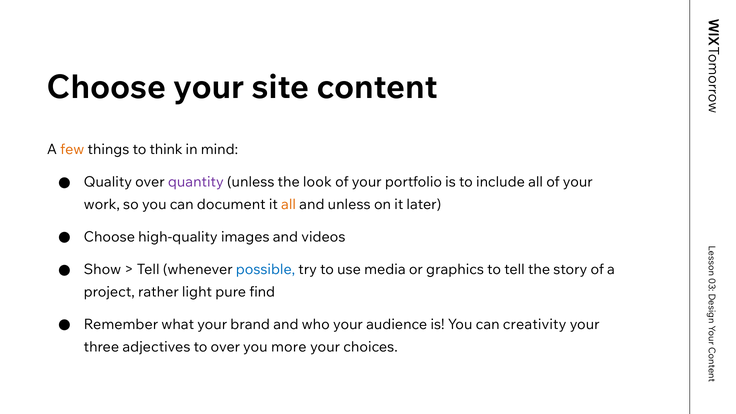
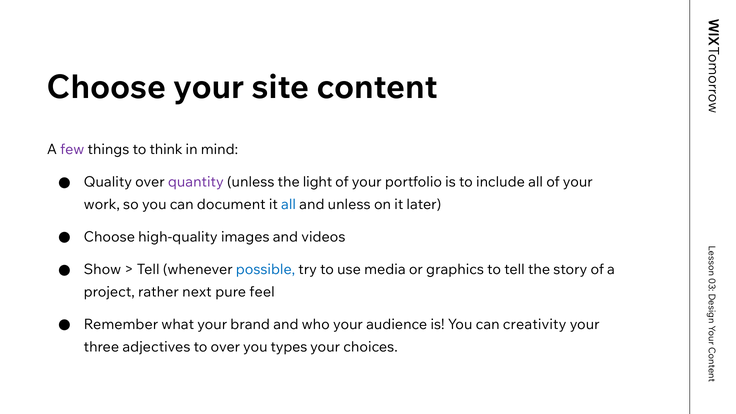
few colour: orange -> purple (72, 150)
look: look -> light (318, 182)
all colour: orange -> blue (289, 205)
light: light -> next (197, 292)
find: find -> feel (262, 292)
more: more -> types (289, 347)
